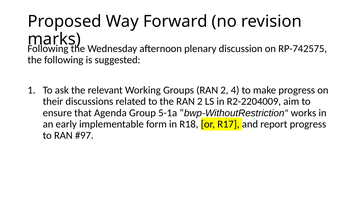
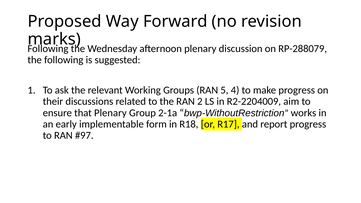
RP-742575: RP-742575 -> RP-288079 (303, 49)
Groups RAN 2: 2 -> 5 (224, 90)
that Agenda: Agenda -> Plenary (110, 113)
5-1a: 5-1a -> 2-1a (168, 113)
